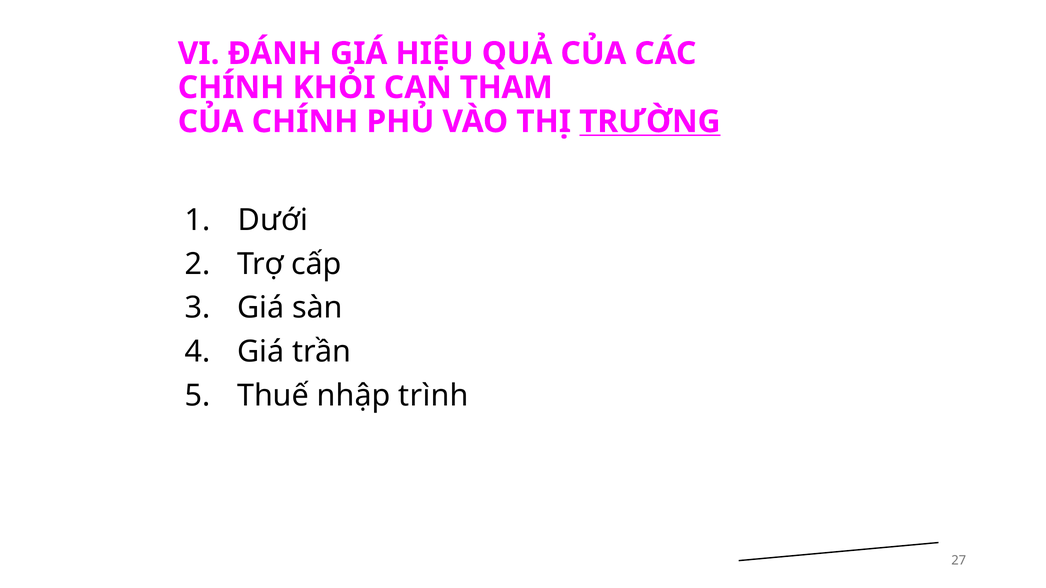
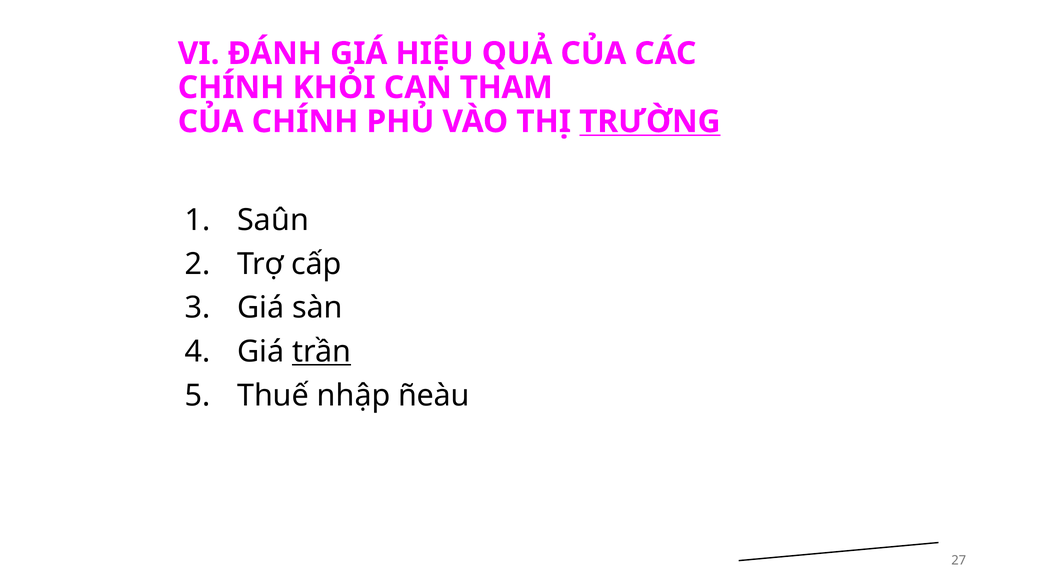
Dưới: Dưới -> Saûn (273, 220)
trần underline: none -> present (322, 352)
trình: trình -> ñeàu (434, 396)
